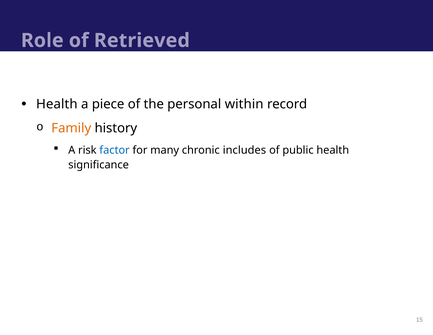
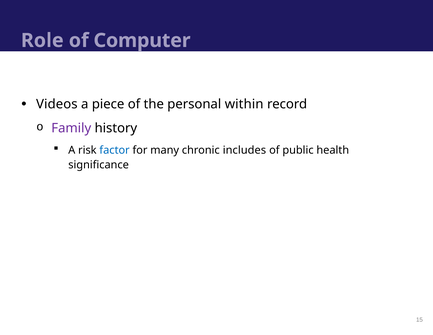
Retrieved: Retrieved -> Computer (142, 40)
Health: Health -> Videos (57, 104)
Family colour: orange -> purple (71, 128)
